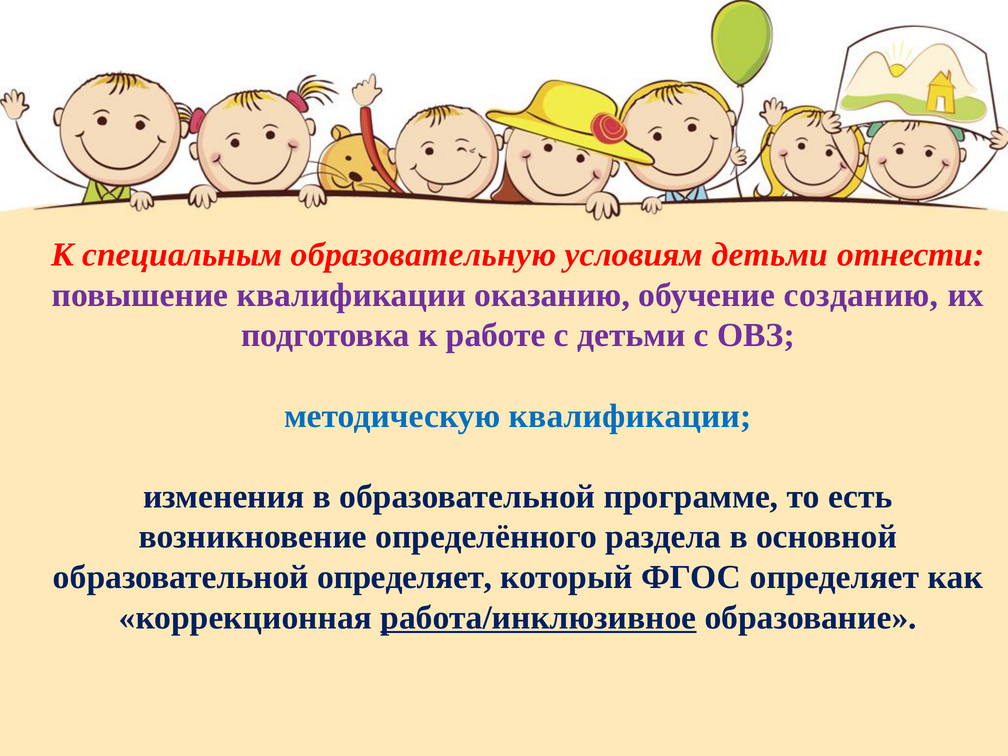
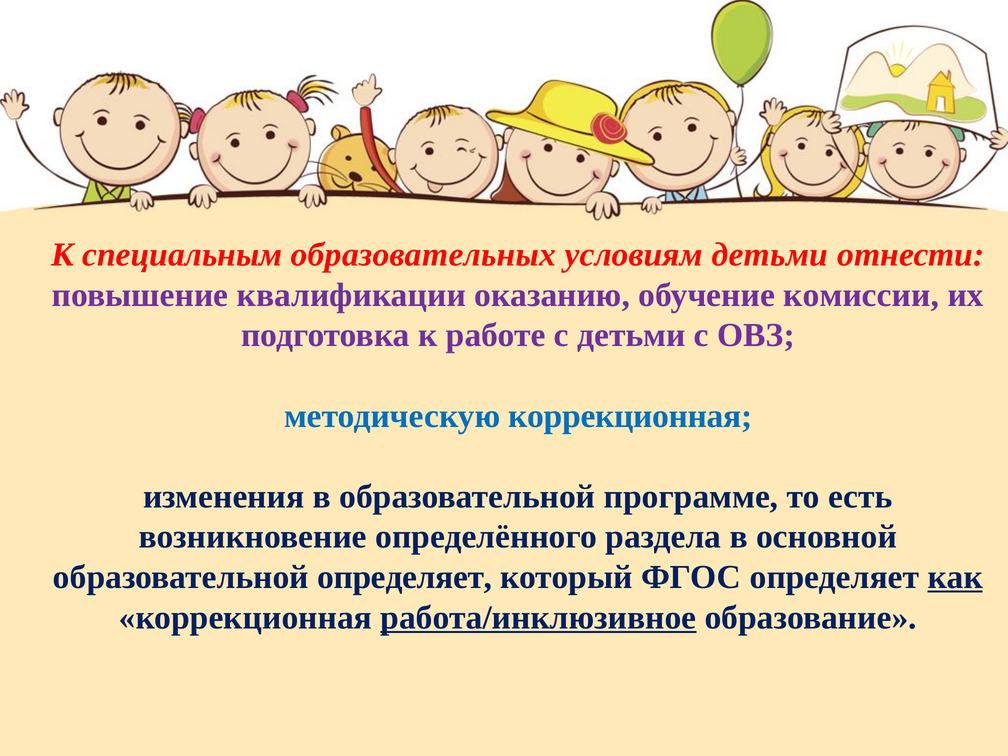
образовательную: образовательную -> образовательных (424, 255)
созданию: созданию -> комиссии (861, 295)
методическую квалификации: квалификации -> коррекционная (630, 416)
как underline: none -> present (955, 577)
